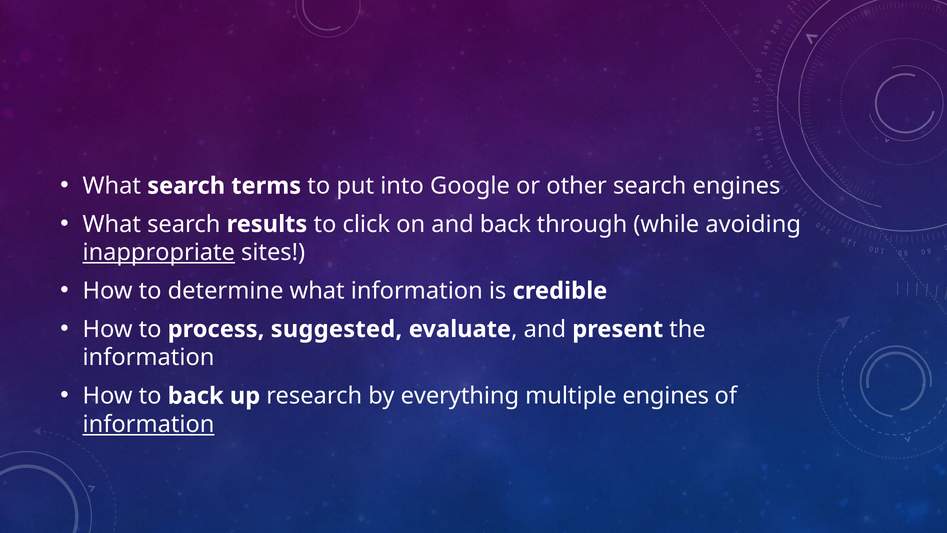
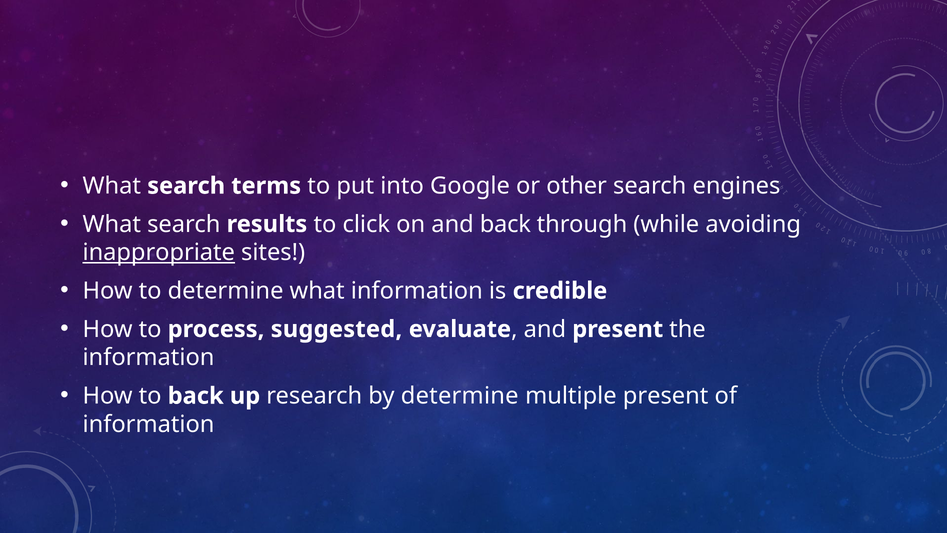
by everything: everything -> determine (460, 396)
multiple engines: engines -> present (666, 396)
information underline: present -> none (149, 424)
